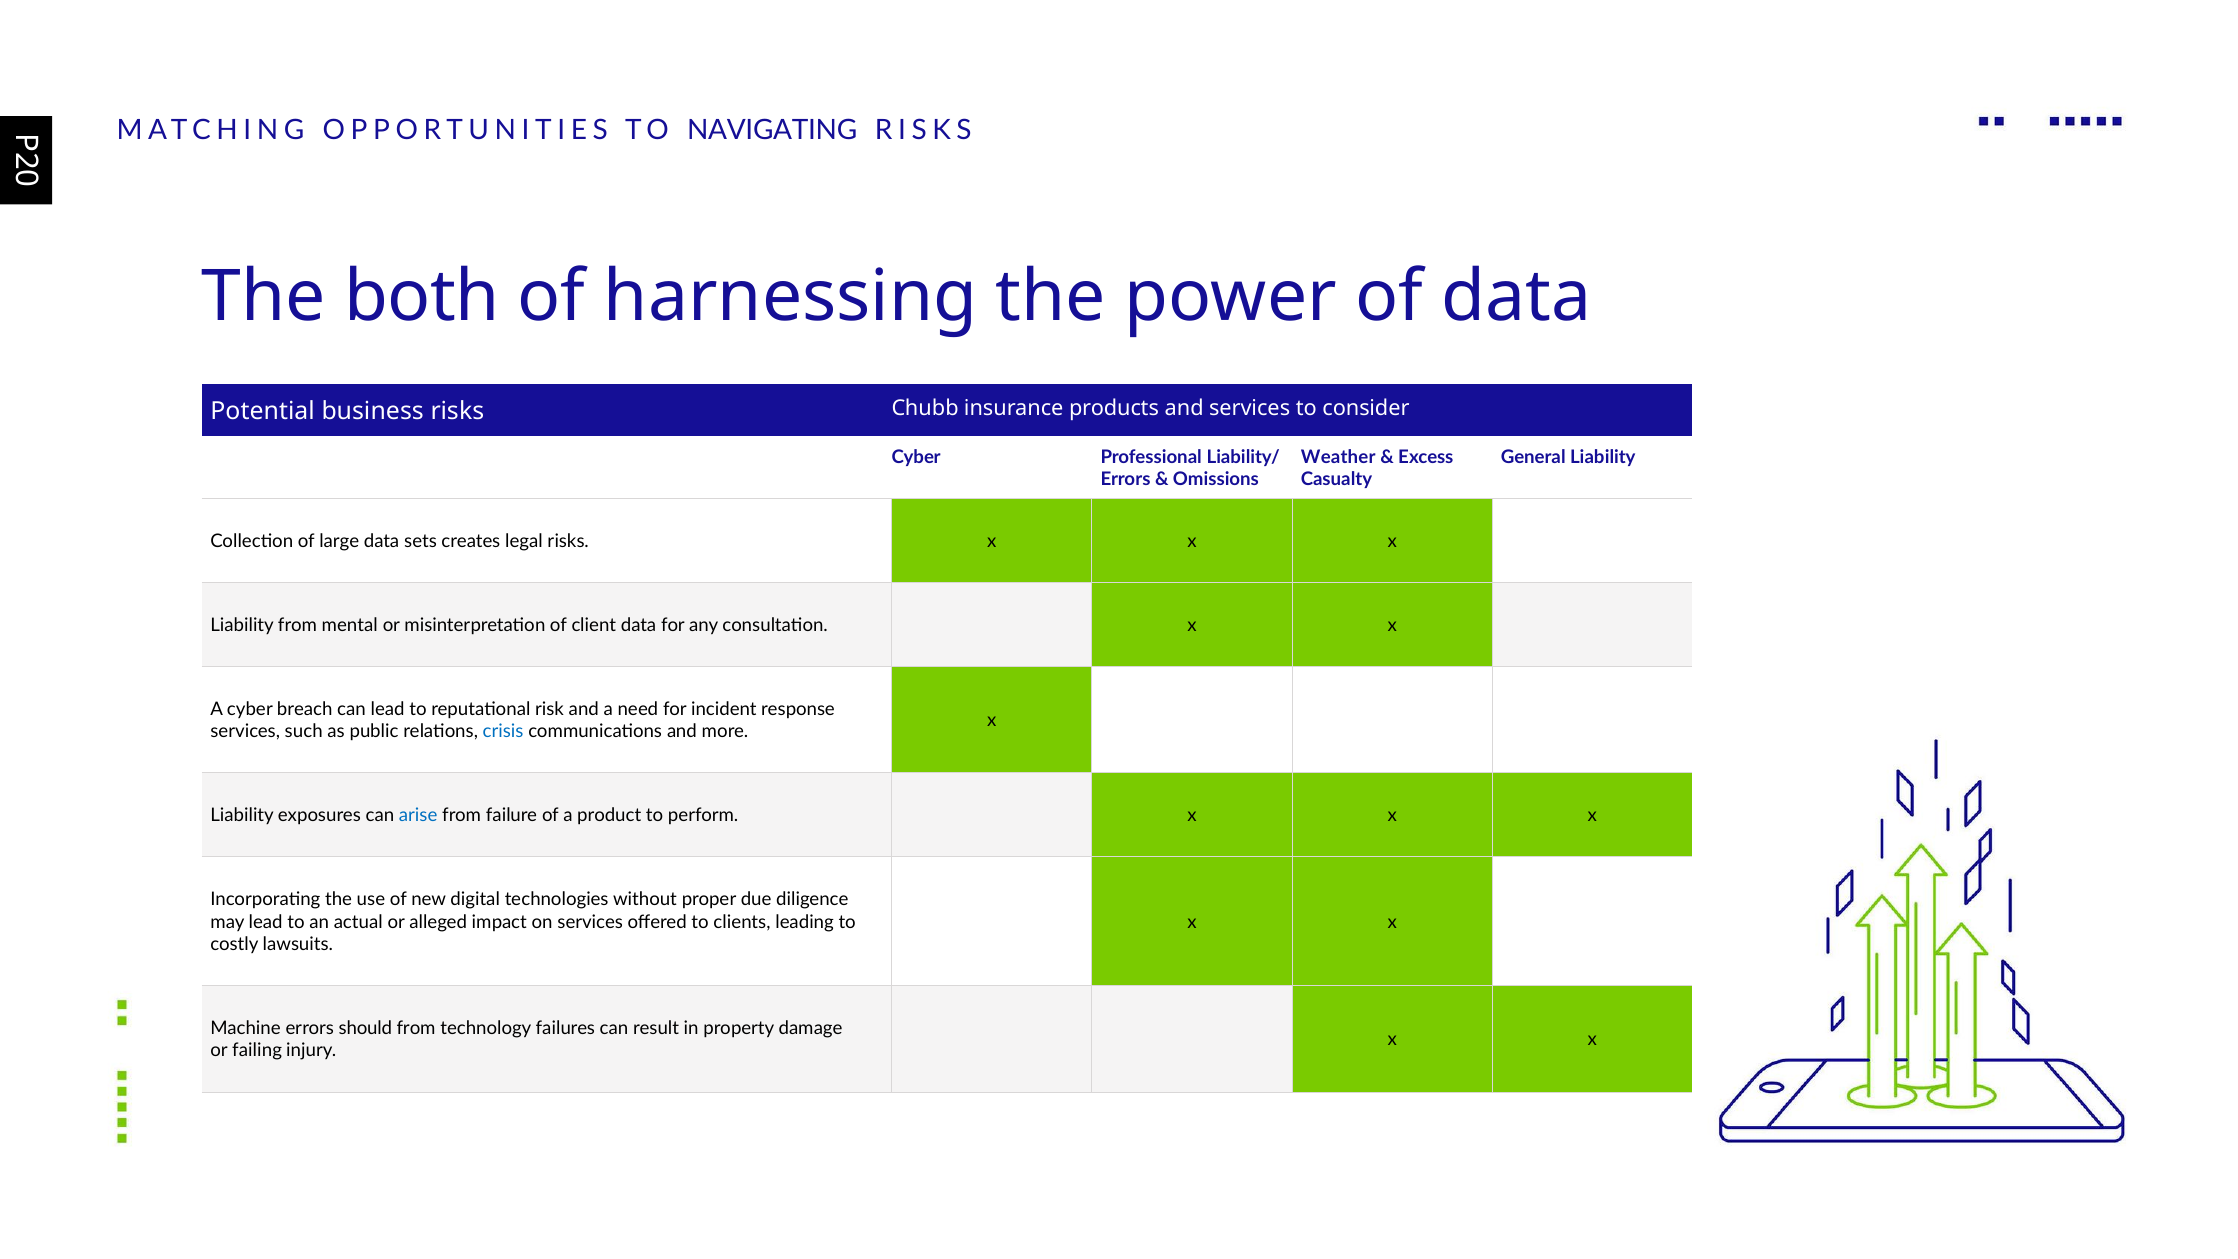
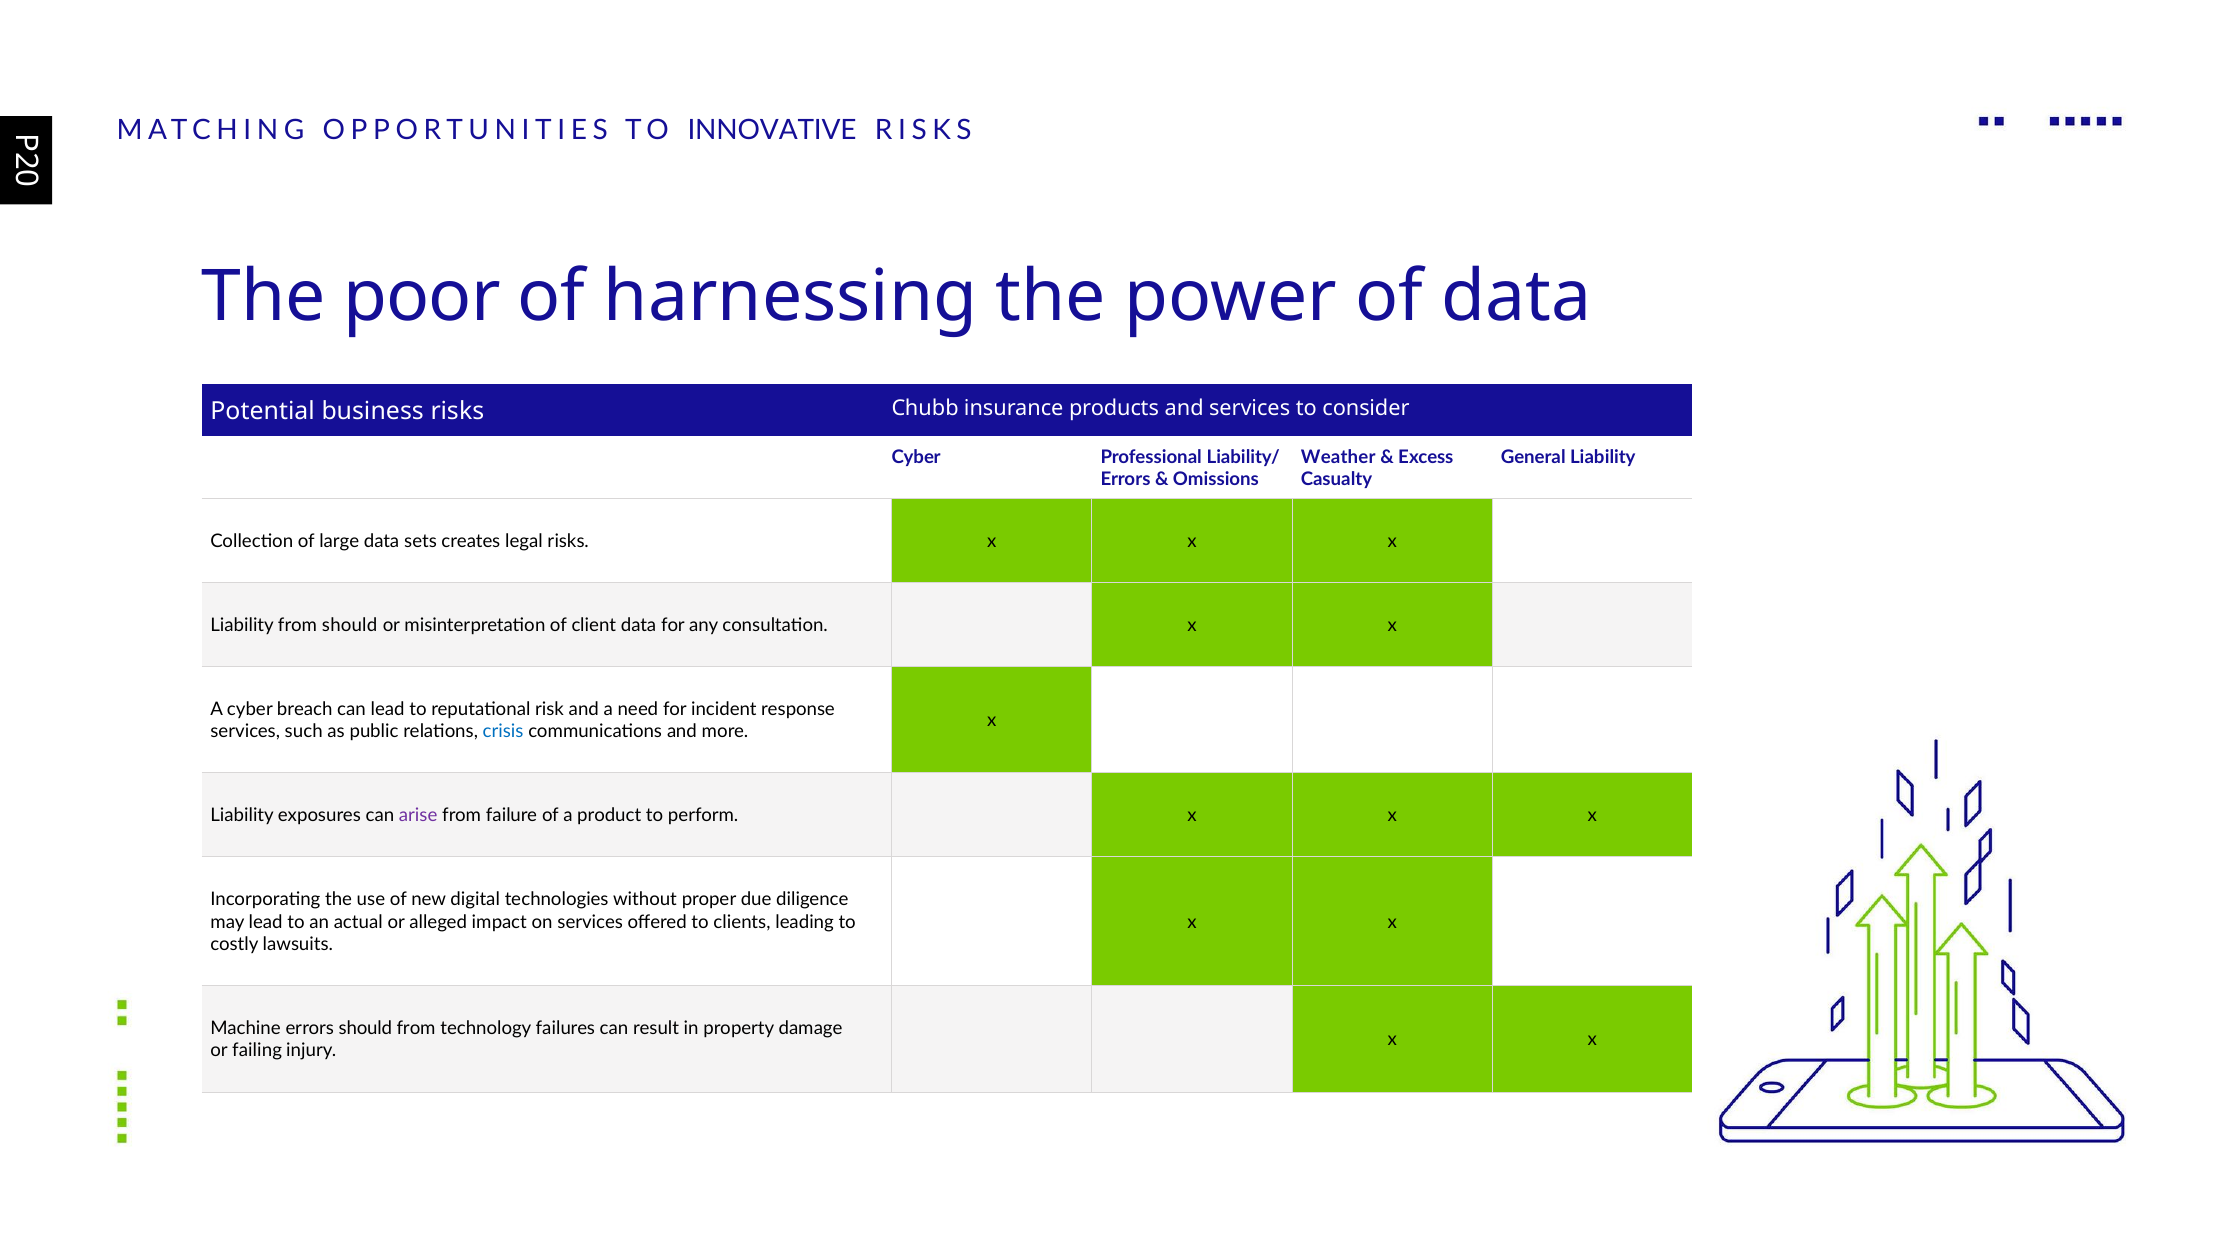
NAVIGATING: NAVIGATING -> INNOVATIVE (772, 130)
both: both -> poor (422, 297)
from mental: mental -> should (350, 625)
arise colour: blue -> purple (418, 816)
